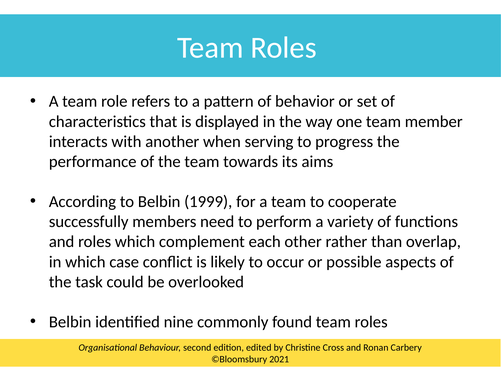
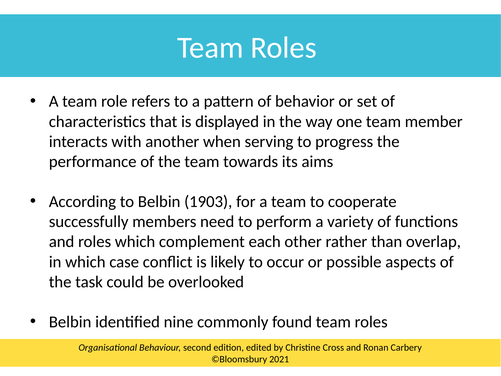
1999: 1999 -> 1903 (208, 202)
